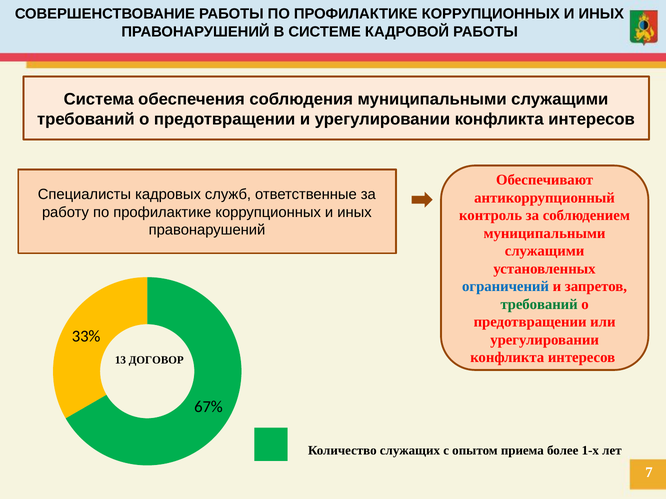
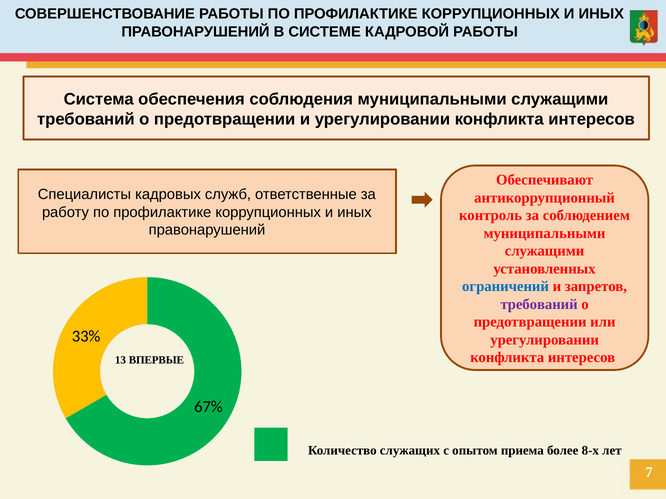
требований colour: green -> purple (539, 305)
ДОГОВОР: ДОГОВОР -> ВПЕРВЫЕ (156, 361)
1-х: 1-х -> 8-х (590, 451)
